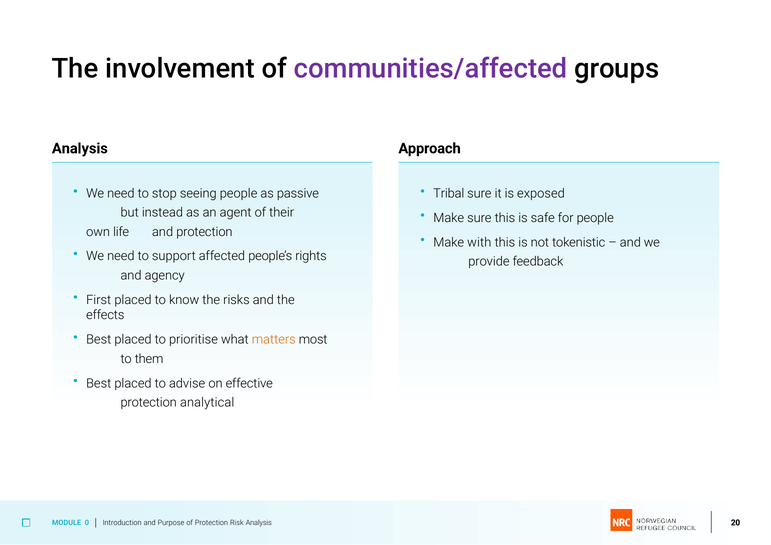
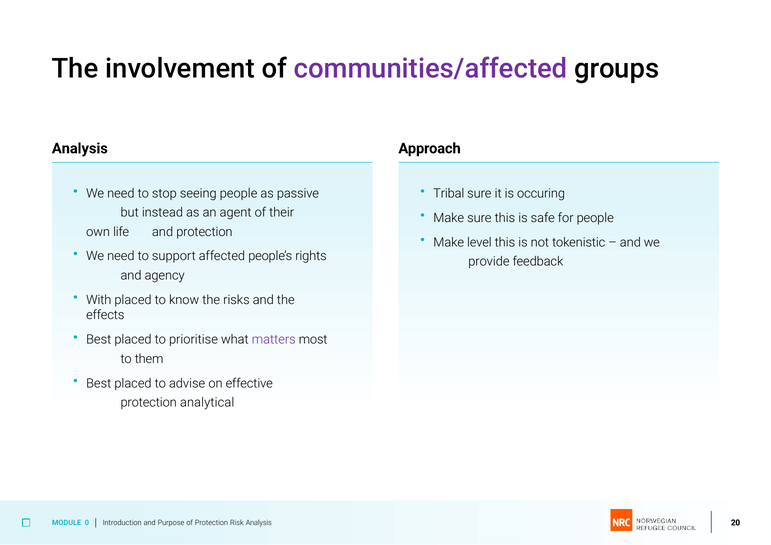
exposed: exposed -> occuring (541, 194)
with: with -> level (479, 242)
First: First -> With (99, 300)
matters colour: orange -> purple (274, 340)
